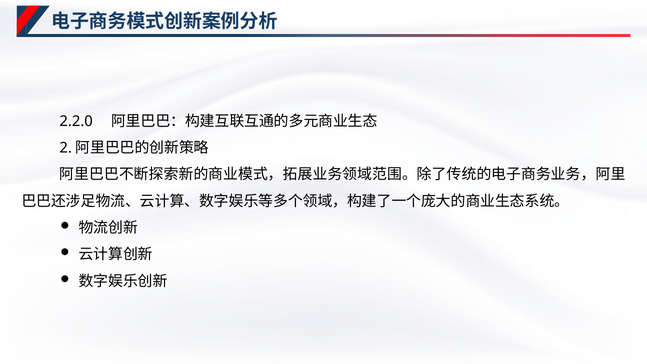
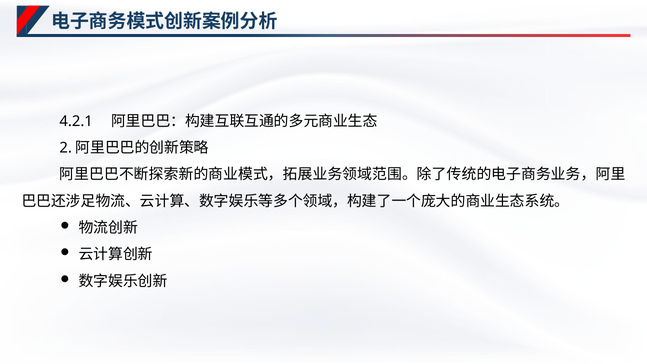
2.2.0: 2.2.0 -> 4.2.1 (76, 121)
